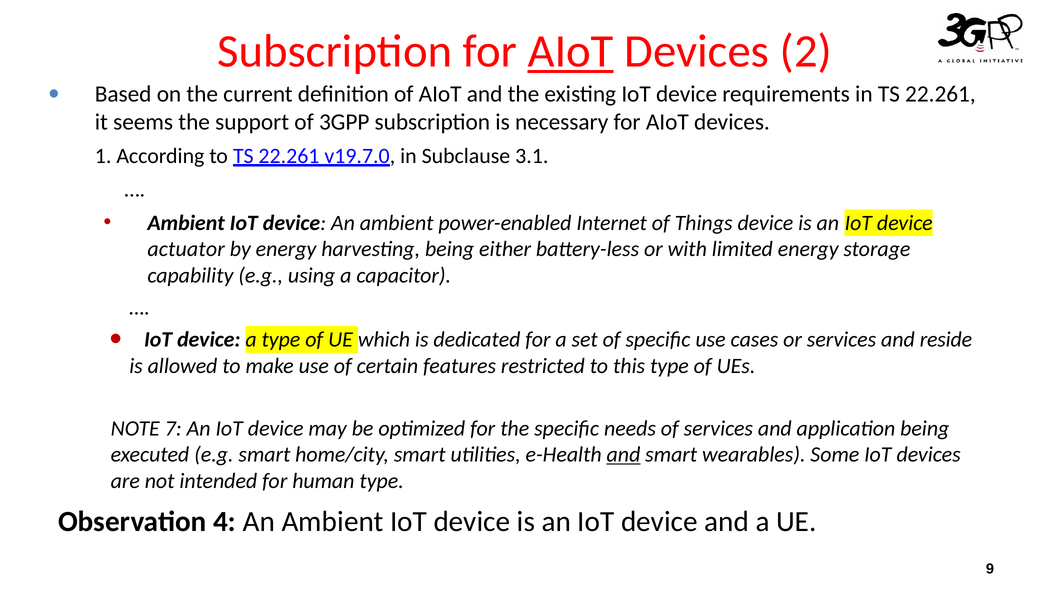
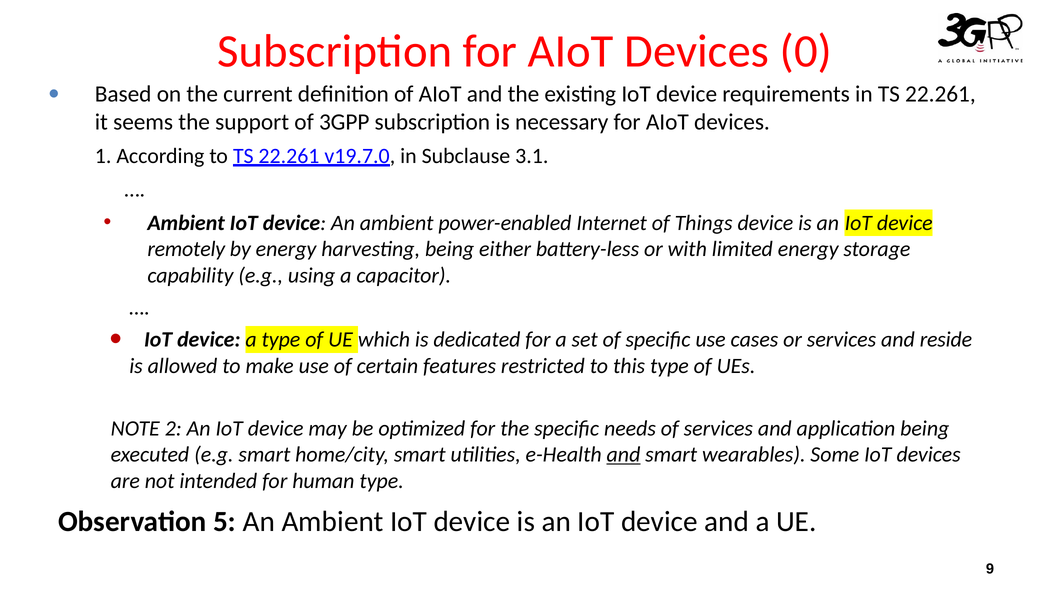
AIoT underline: present -> none (571, 51)
2: 2 -> 0 (806, 51)
actuator: actuator -> remotely (186, 249)
7: 7 -> 2 (173, 428)
4: 4 -> 5 (225, 522)
